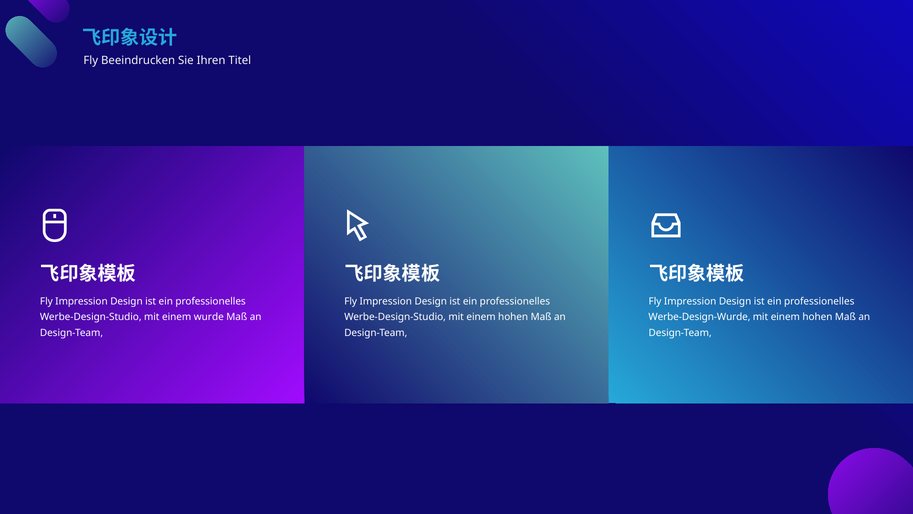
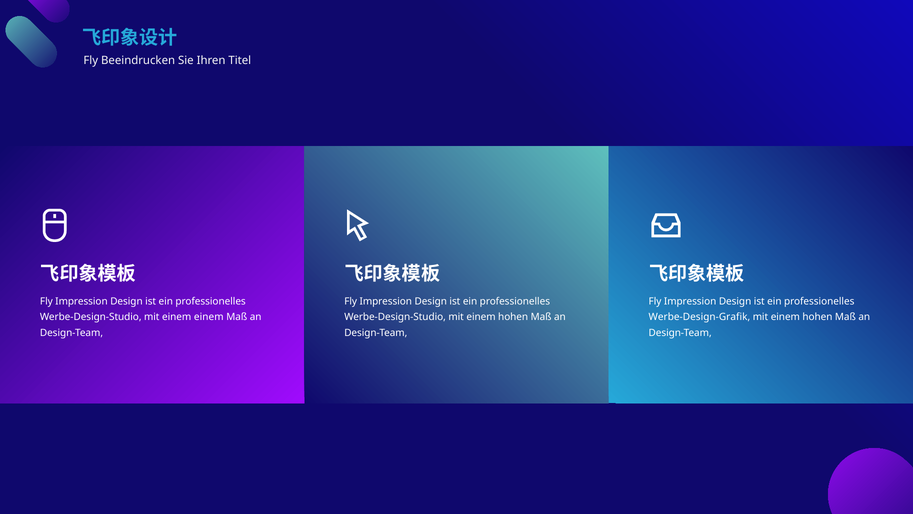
einem wurde: wurde -> einem (209, 317)
Werbe-Design-Wurde: Werbe-Design-Wurde -> Werbe-Design-Grafik (699, 317)
